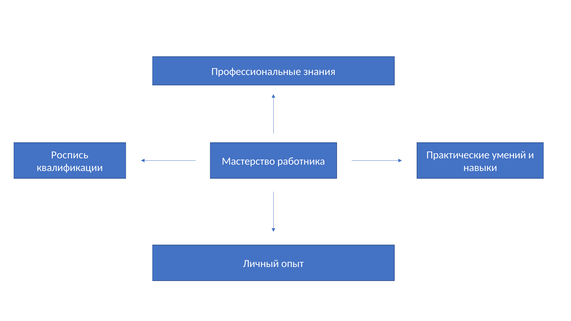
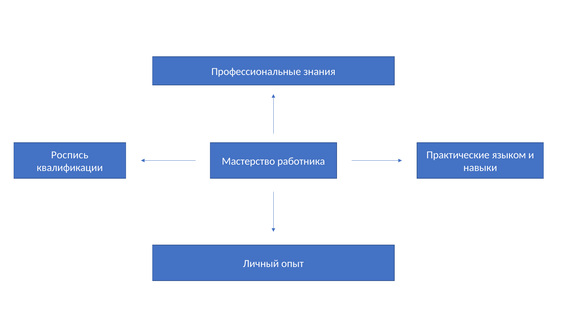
умений: умений -> языком (509, 155)
